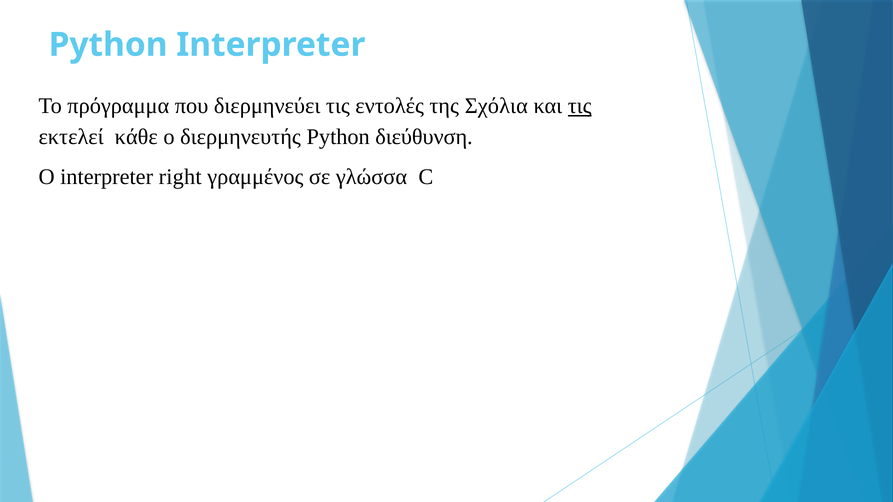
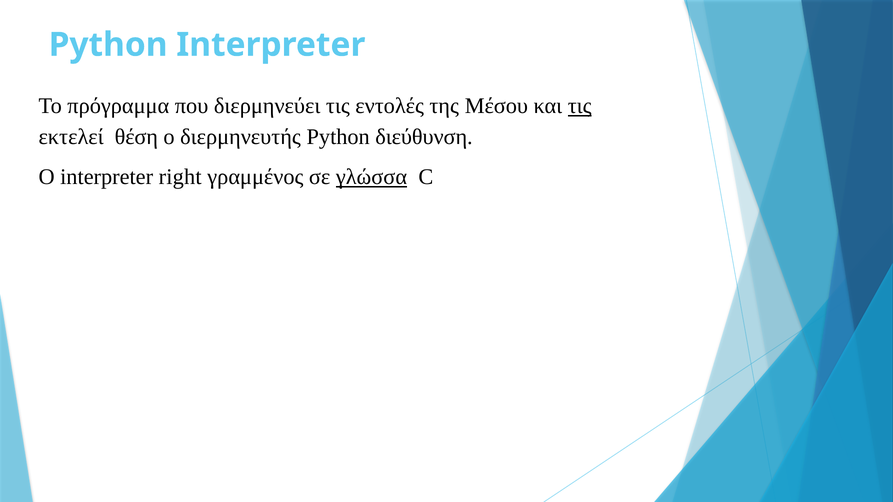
Σχόλια: Σχόλια -> Μέσου (496, 106)
κάθε: κάθε -> θέση (136, 137)
γλώσσα underline: none -> present (372, 177)
